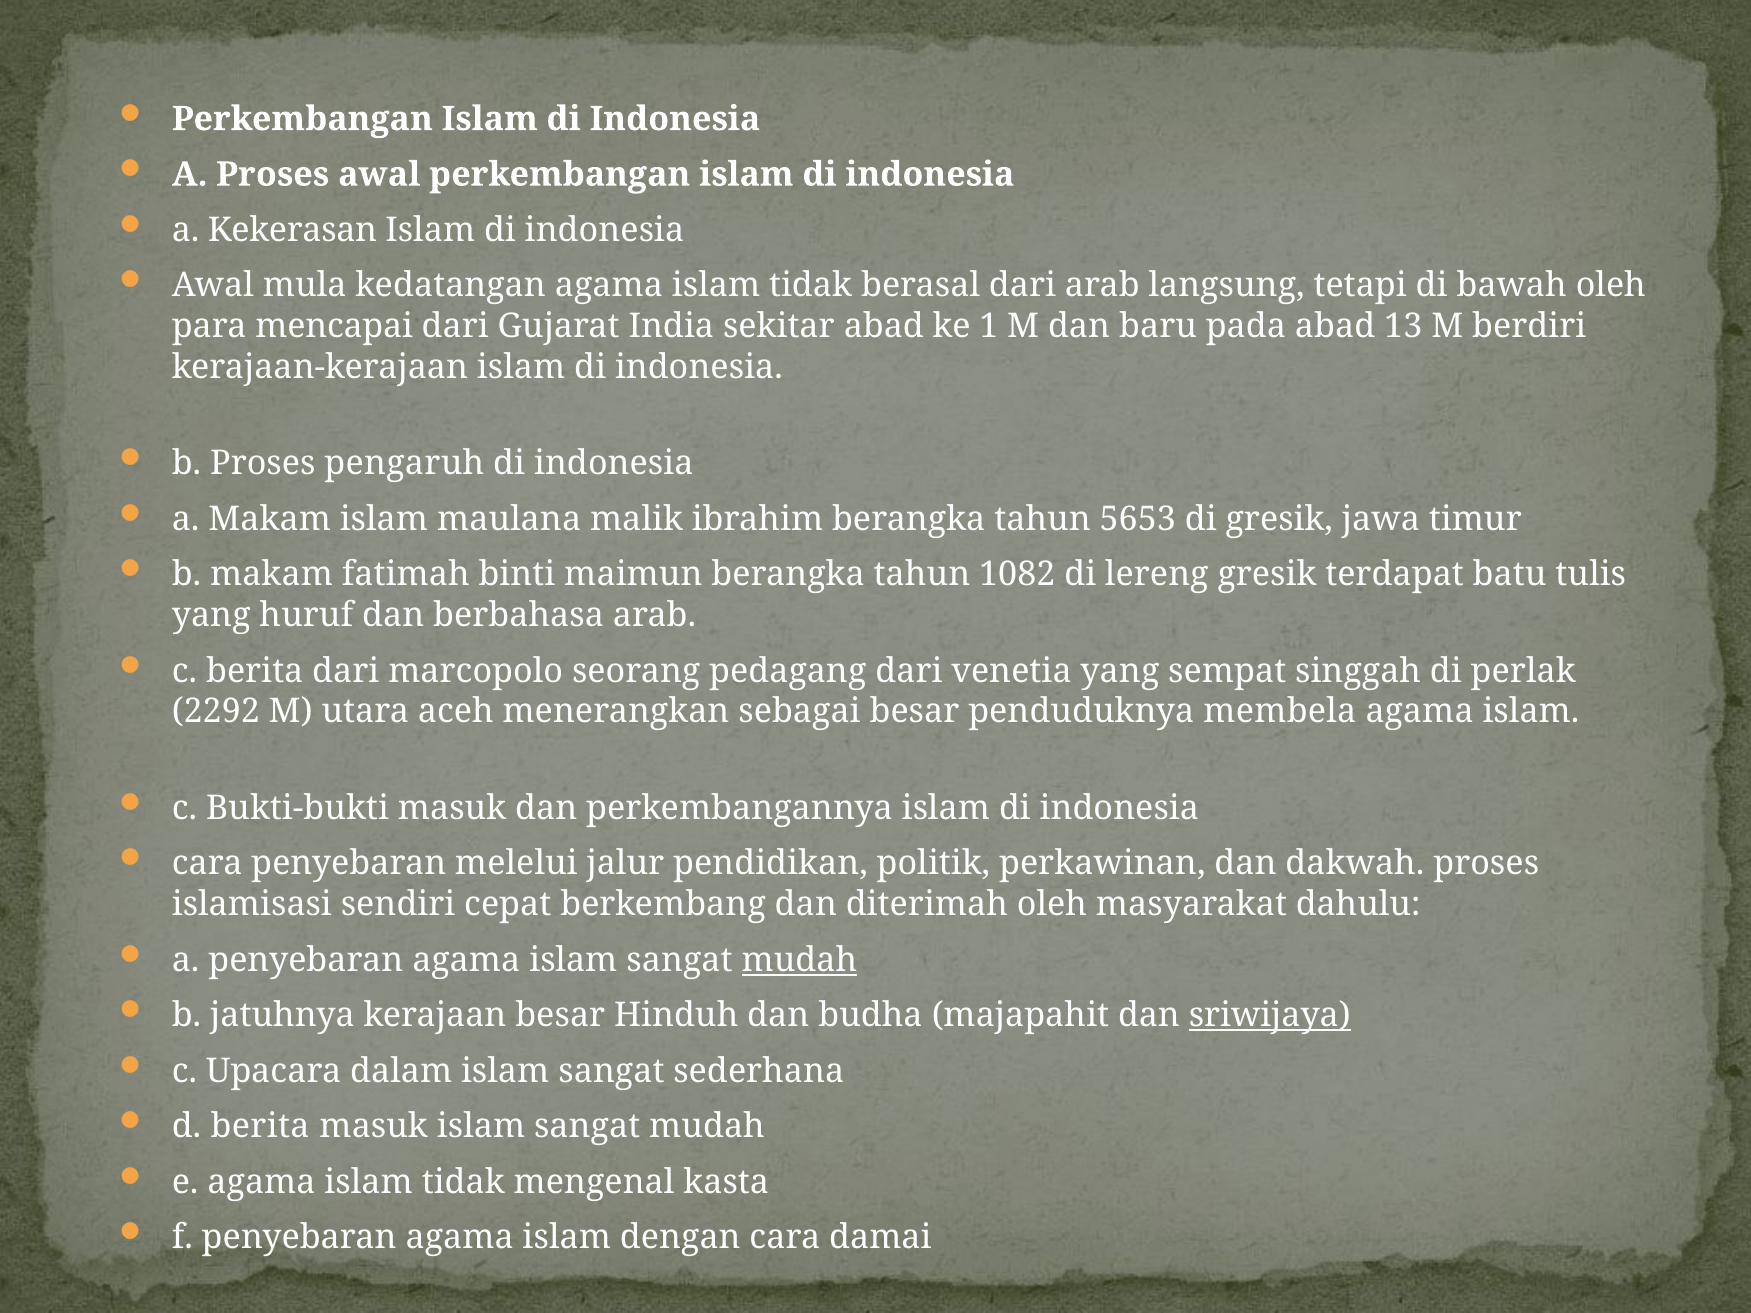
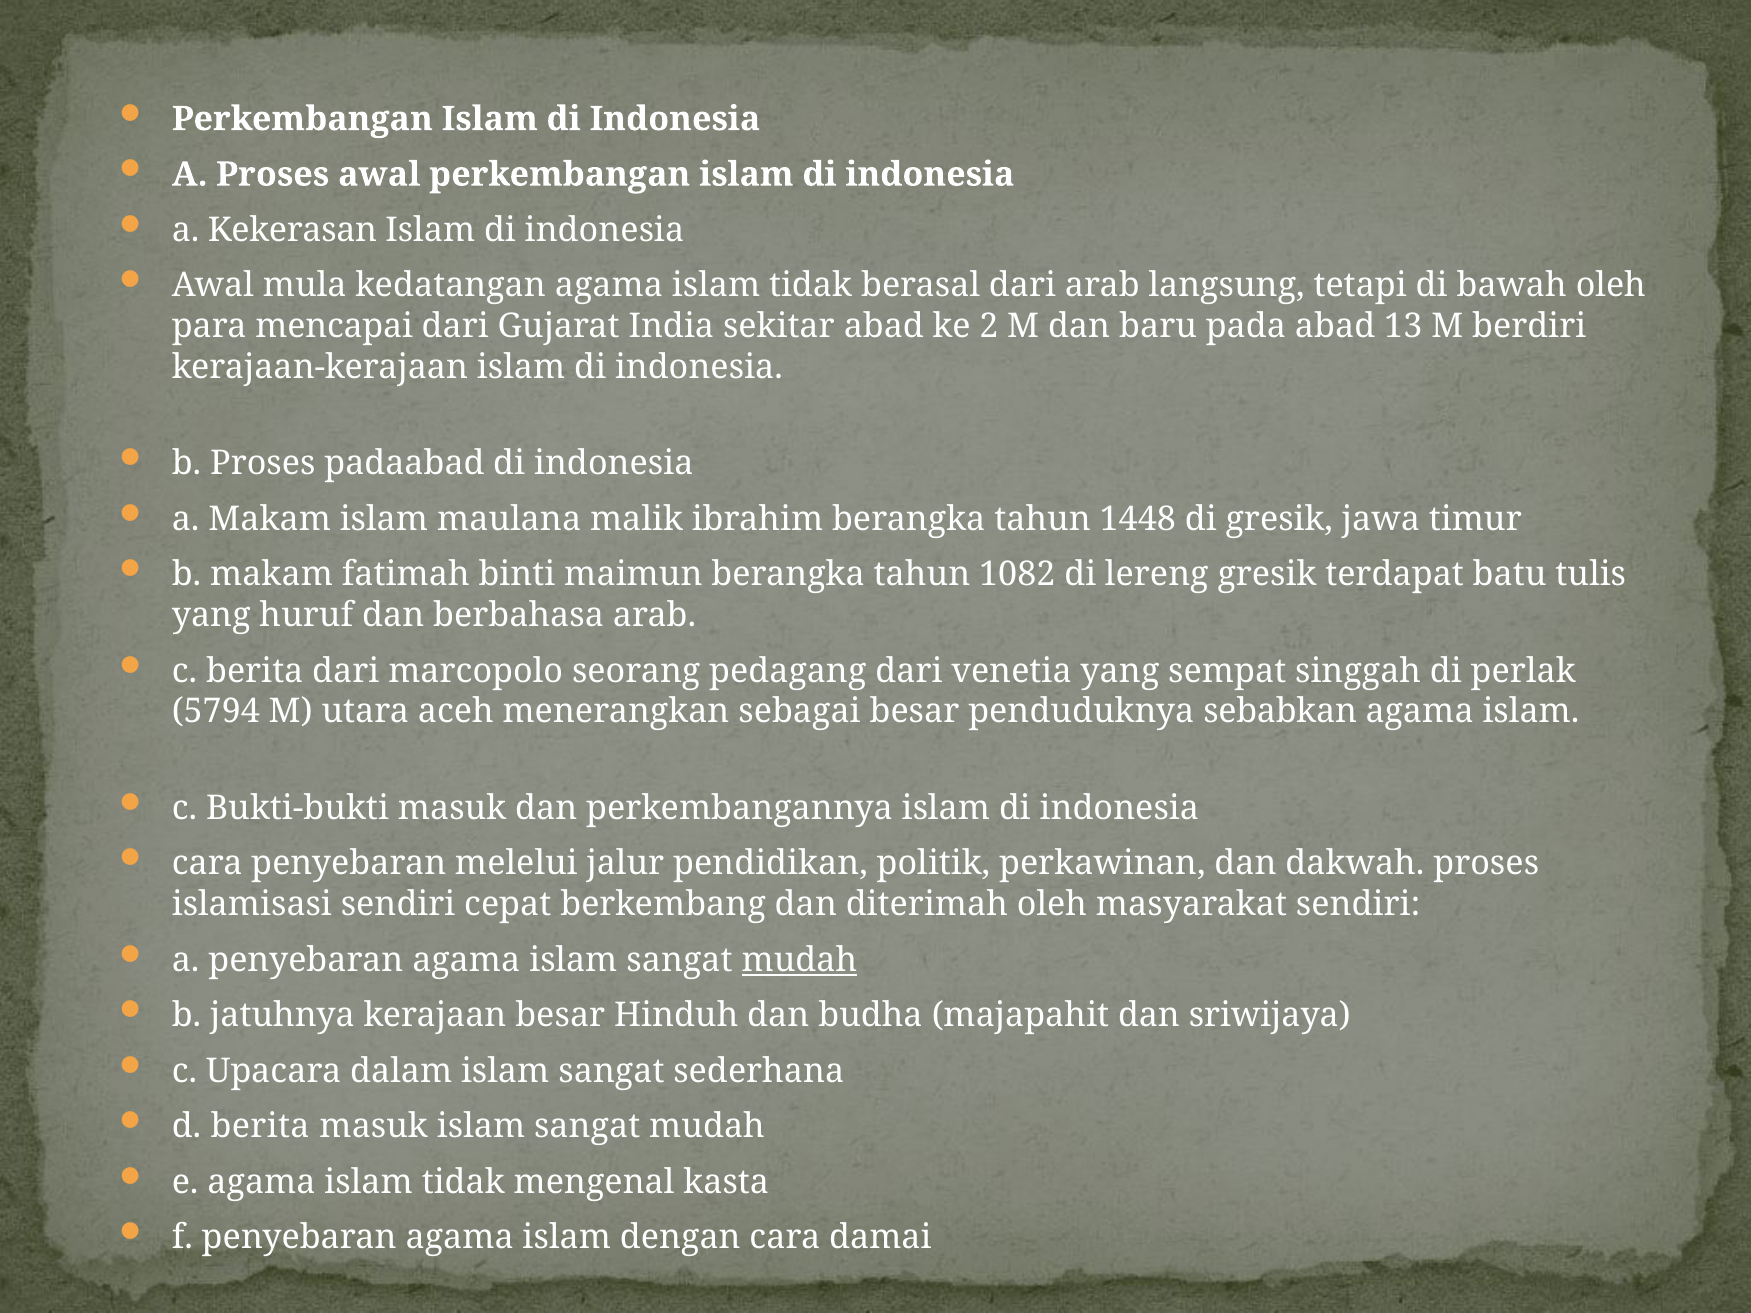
1: 1 -> 2 (989, 326)
pengaruh: pengaruh -> padaabad (404, 464)
5653: 5653 -> 1448 (1138, 519)
2292: 2292 -> 5794 (216, 712)
membela: membela -> sebabkan (1280, 712)
masyarakat dahulu: dahulu -> sendiri (1358, 905)
sriwijaya underline: present -> none (1270, 1016)
